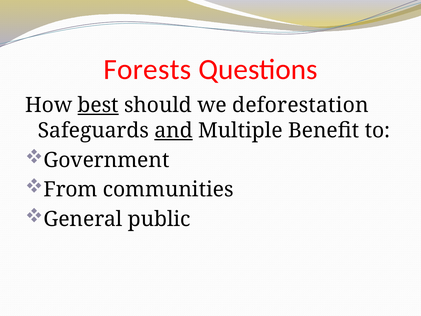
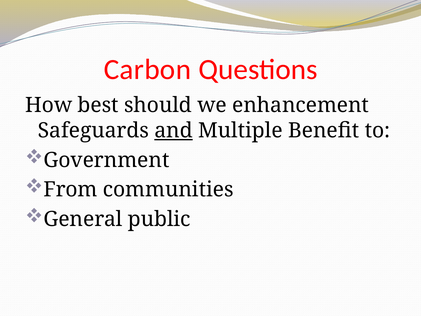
Forests: Forests -> Carbon (147, 70)
best underline: present -> none (98, 105)
deforestation: deforestation -> enhancement (301, 105)
